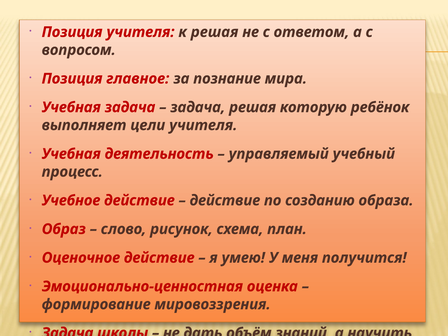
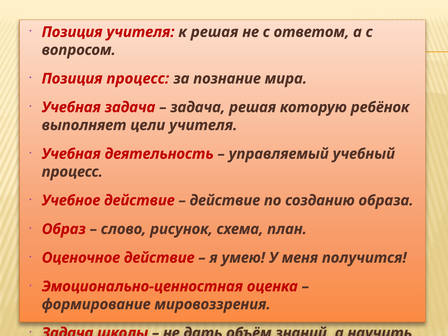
Позиция главное: главное -> процесс (138, 79)
